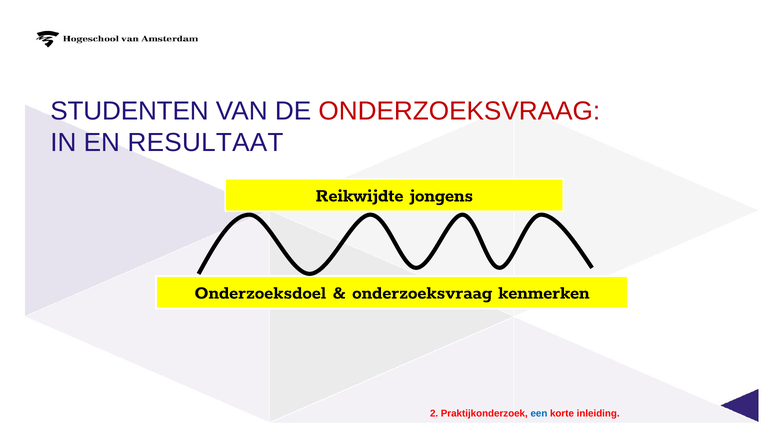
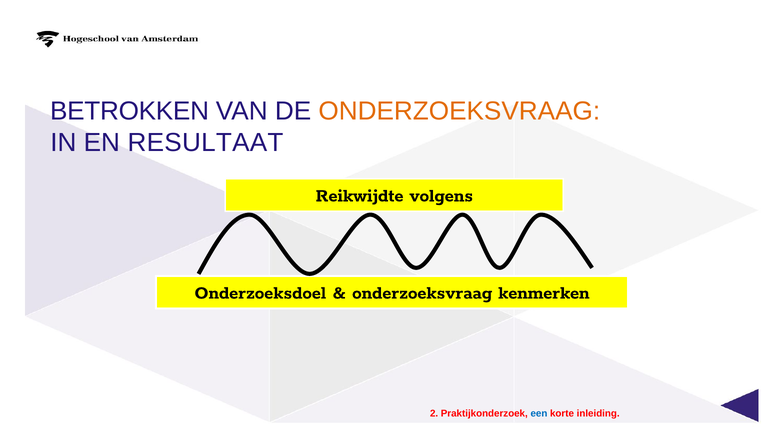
STUDENTEN: STUDENTEN -> BETROKKEN (130, 111)
ONDERZOEKSVRAAG colour: red -> orange (459, 111)
jongens: jongens -> volgens (441, 195)
